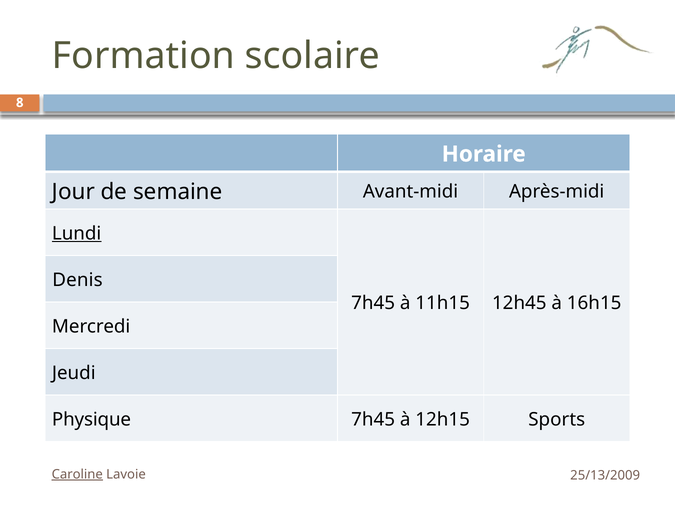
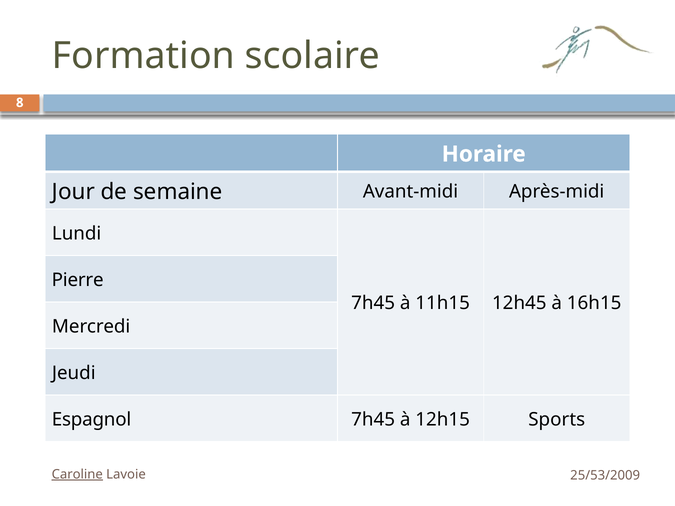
Lundi underline: present -> none (77, 234)
Denis: Denis -> Pierre (78, 280)
Physique: Physique -> Espagnol (92, 420)
25/13/2009: 25/13/2009 -> 25/53/2009 (605, 476)
